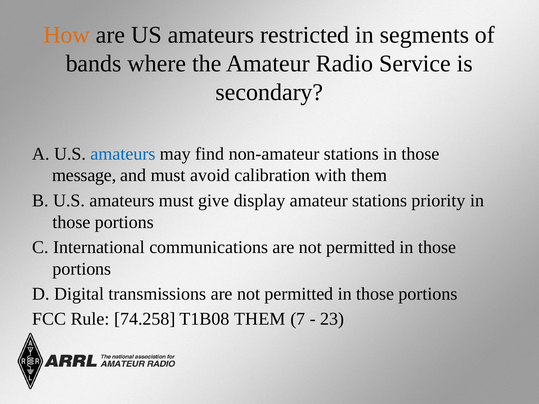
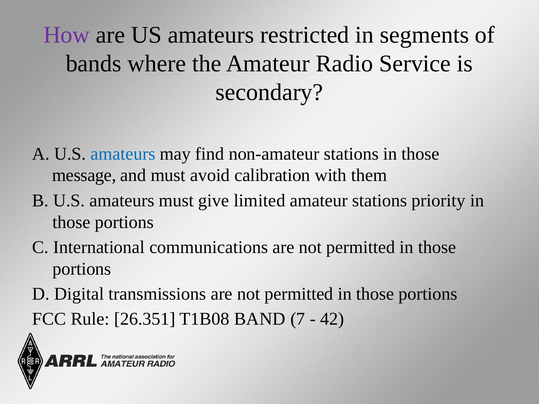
How colour: orange -> purple (67, 35)
display: display -> limited (260, 201)
74.258: 74.258 -> 26.351 (145, 319)
T1B08 THEM: THEM -> BAND (260, 319)
23: 23 -> 42 (332, 319)
